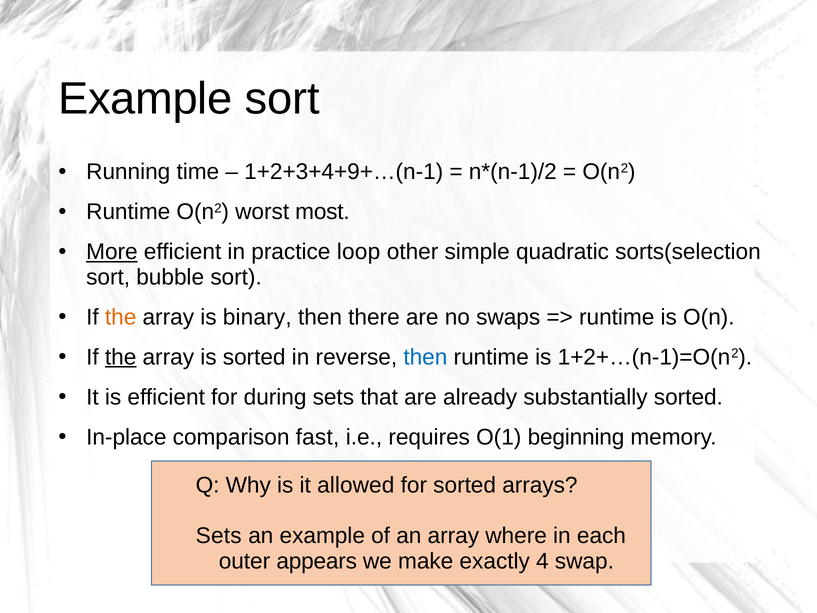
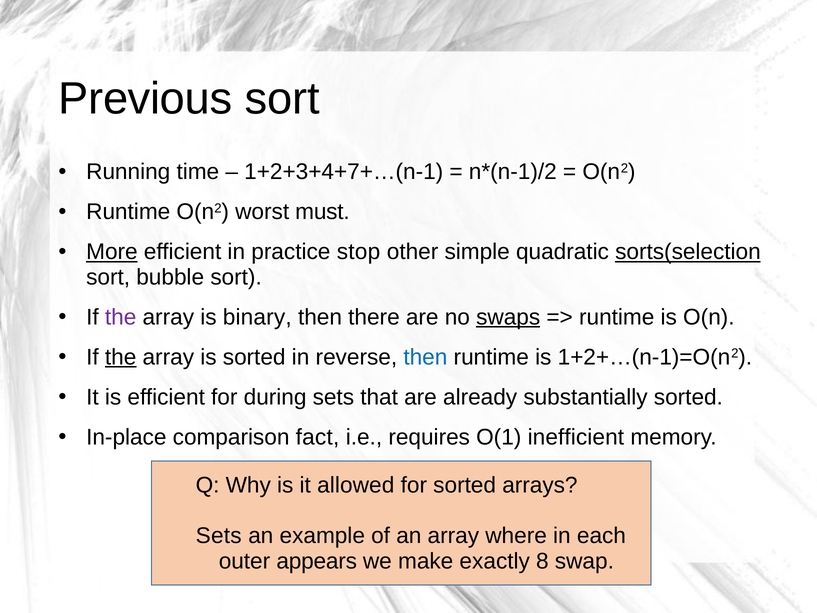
Example: Example -> Previous (145, 99)
1+2+3+4+9+…(n-1: 1+2+3+4+9+…(n-1 -> 1+2+3+4+7+…(n-1 (344, 172)
most: most -> must (322, 212)
loop: loop -> stop (359, 252)
sorts(selection underline: none -> present (688, 252)
the colour: orange -> purple (121, 317)
swaps underline: none -> present (508, 317)
fast: fast -> fact (317, 437)
beginning: beginning -> inefficient (576, 437)
4: 4 -> 8 (542, 561)
